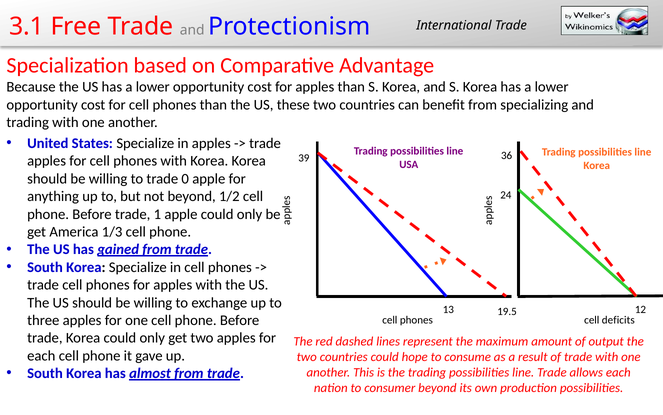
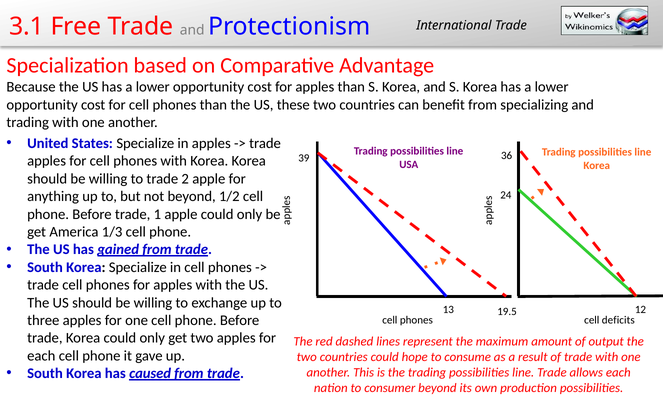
0: 0 -> 2 (185, 178)
almost: almost -> caused (150, 373)
